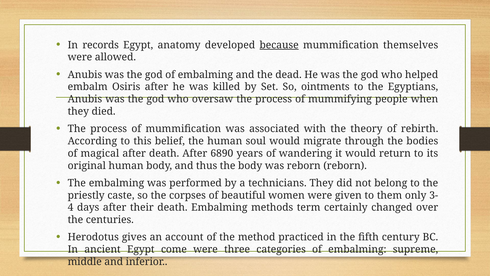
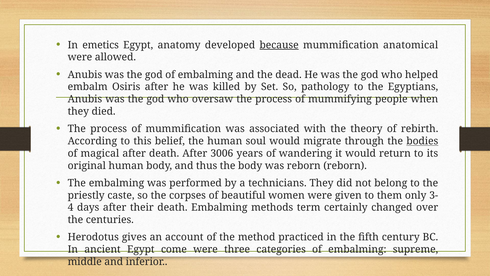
records: records -> emetics (101, 45)
themselves: themselves -> anatomical (411, 45)
ointments: ointments -> pathology (325, 87)
bodies underline: none -> present (422, 141)
6890: 6890 -> 3006 (222, 153)
